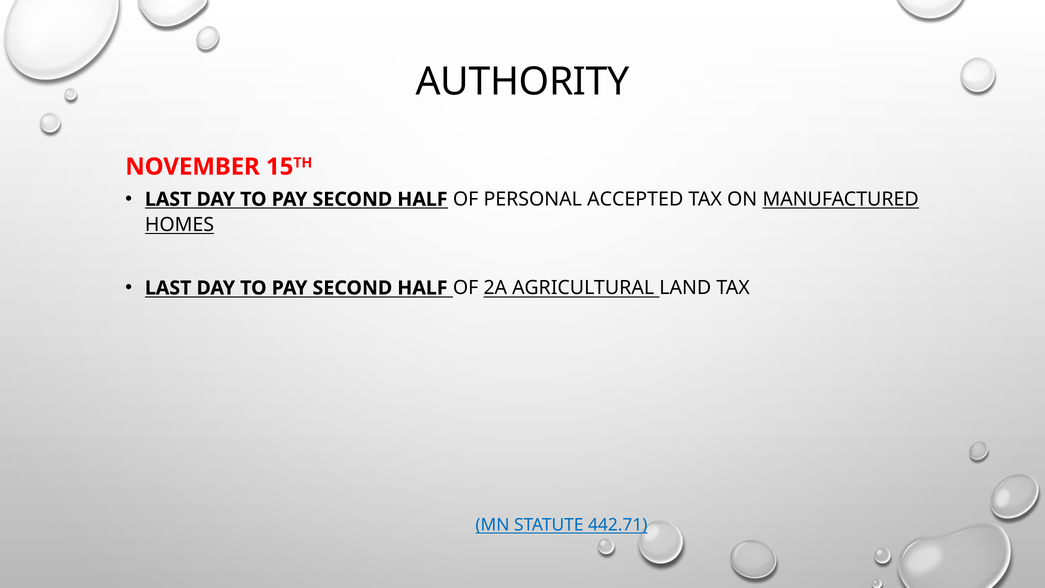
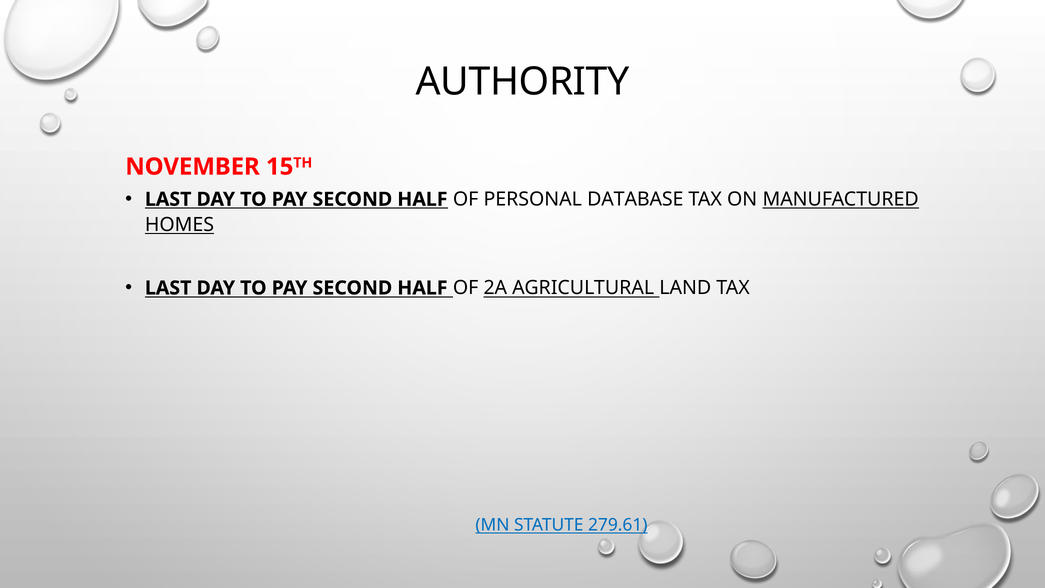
ACCEPTED: ACCEPTED -> DATABASE (635, 199)
442.71: 442.71 -> 279.61 (618, 525)
